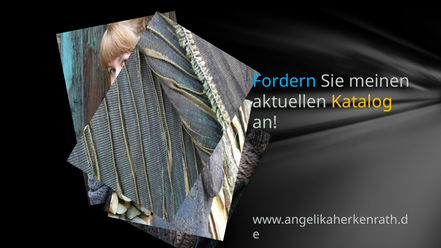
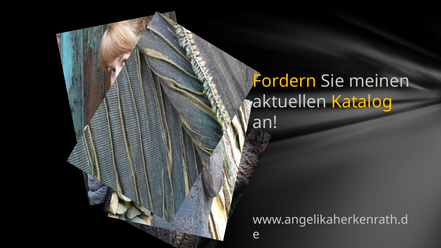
Fordern colour: light blue -> yellow (285, 81)
